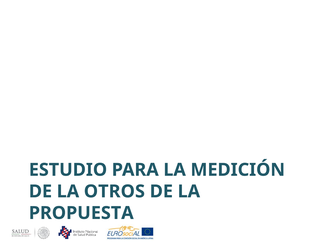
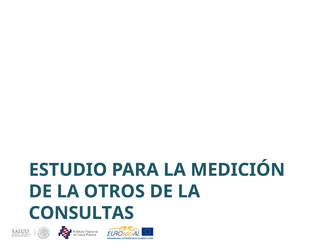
PROPUESTA: PROPUESTA -> CONSULTAS (81, 213)
